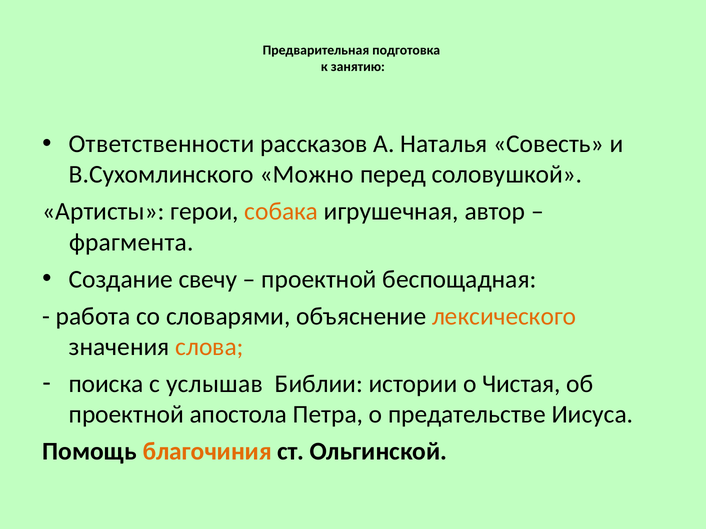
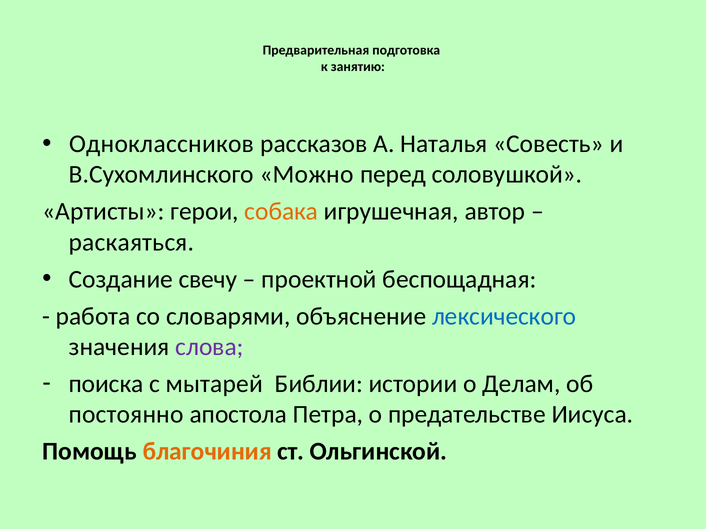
Ответственности: Ответственности -> Одноклассников (162, 144)
фрагмента: фрагмента -> раскаяться (131, 242)
лексического colour: orange -> blue (504, 316)
слова colour: orange -> purple (209, 347)
услышав: услышав -> мытарей (214, 384)
Чистая: Чистая -> Делам (521, 384)
проектной: проектной -> постоянно (126, 415)
